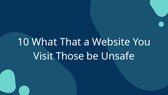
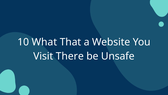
Those: Those -> There (70, 56)
